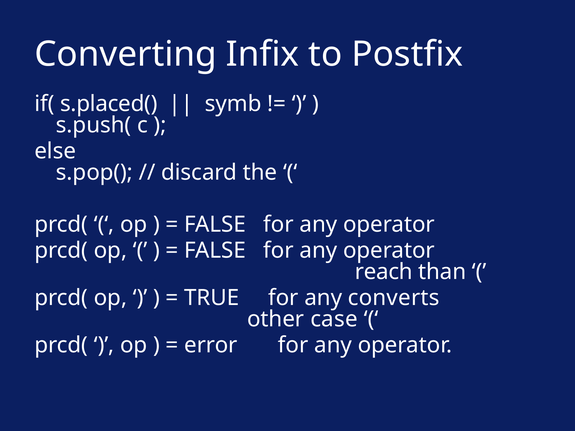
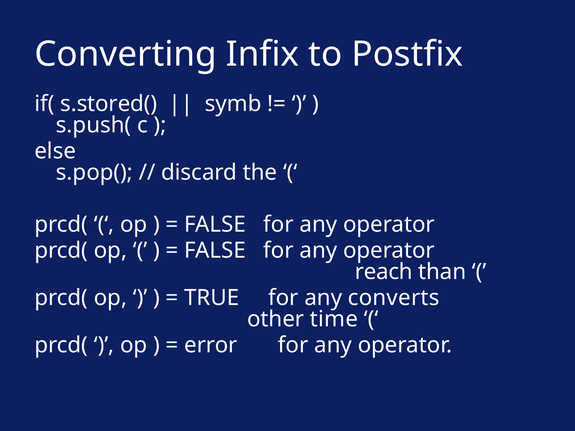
s.placed(: s.placed( -> s.stored( (109, 104)
case: case -> time (334, 319)
